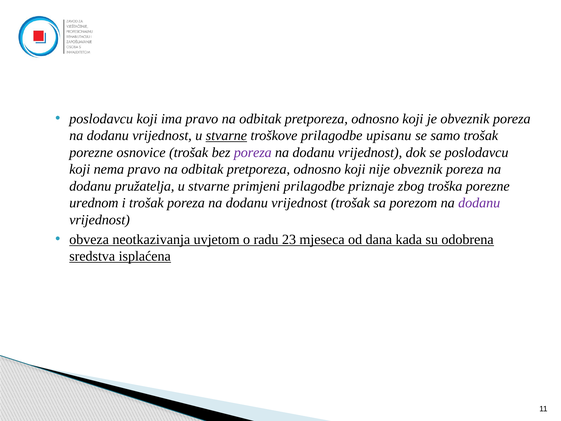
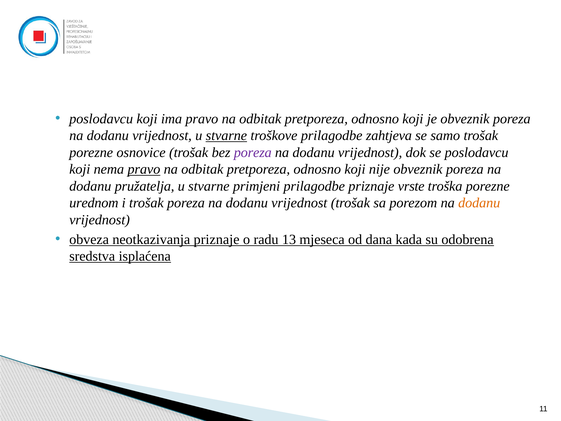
upisanu: upisanu -> zahtjeva (389, 136)
pravo underline: none -> present (144, 169)
zbog: zbog -> vrste (411, 186)
dodanu colour: purple -> orange (479, 203)
neotkazivanja uvjetom: uvjetom -> priznaje (217, 239)
23: 23 -> 13 (289, 239)
